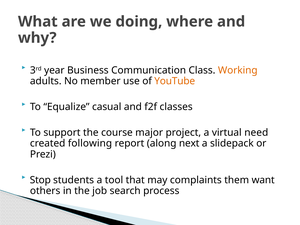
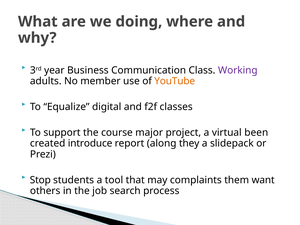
Working colour: orange -> purple (238, 70)
casual: casual -> digital (107, 107)
need: need -> been (256, 133)
following: following -> introduce (90, 143)
next: next -> they (189, 143)
